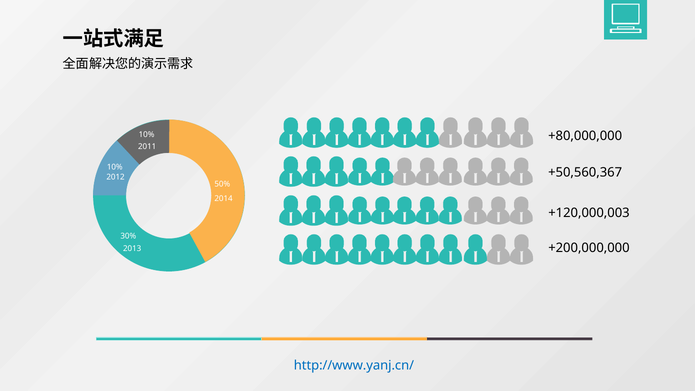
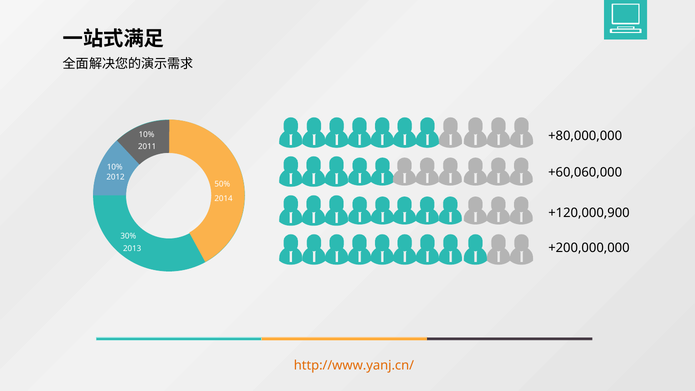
+50,560,367: +50,560,367 -> +60,060,000 (585, 172)
+120,000,003: +120,000,003 -> +120,000,900 (589, 213)
http://www.yanj.cn/ colour: blue -> orange (354, 365)
